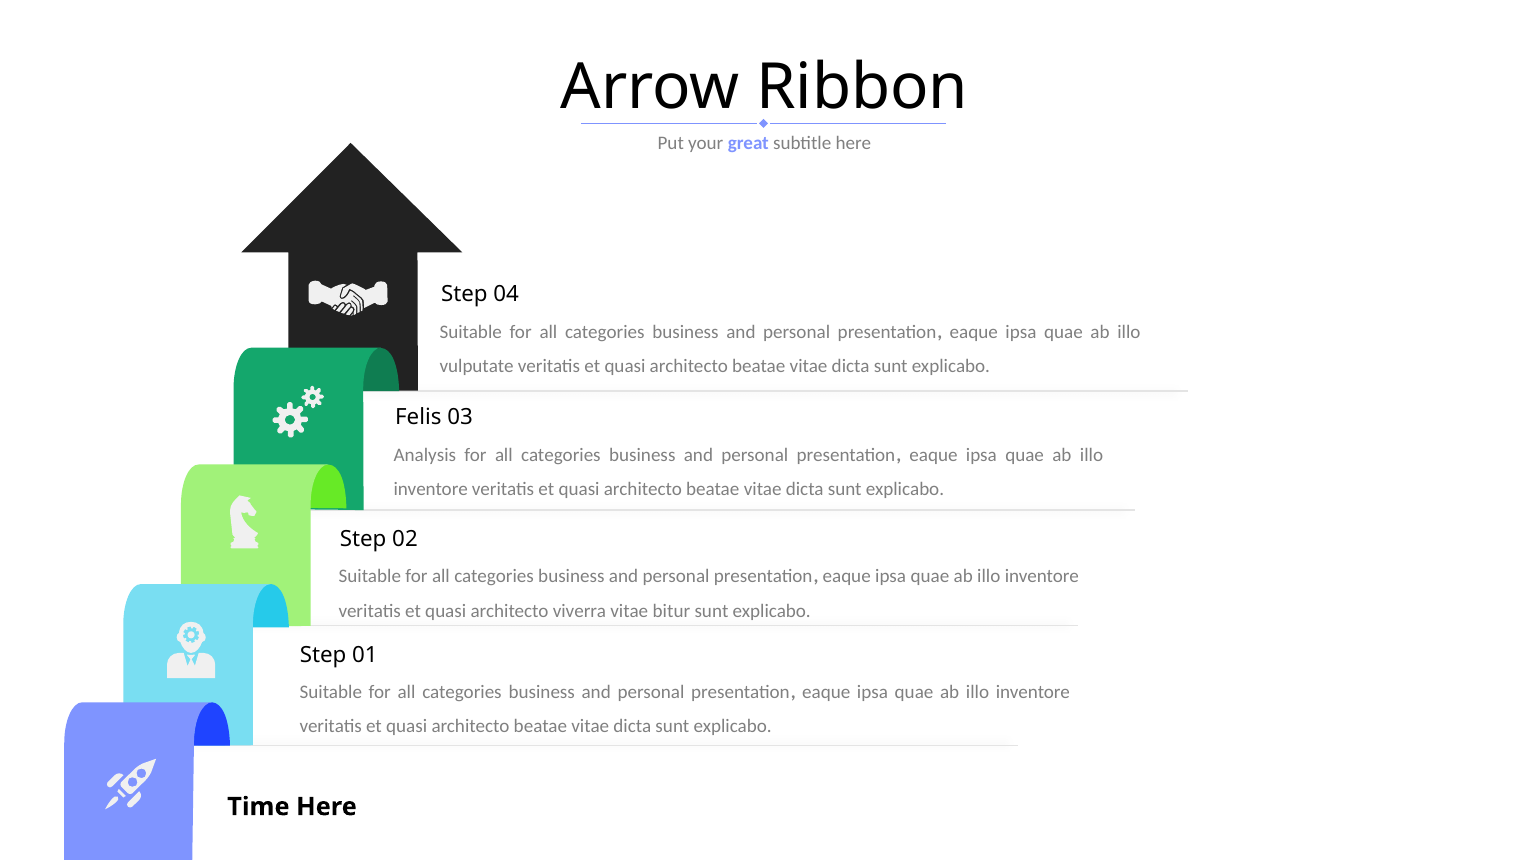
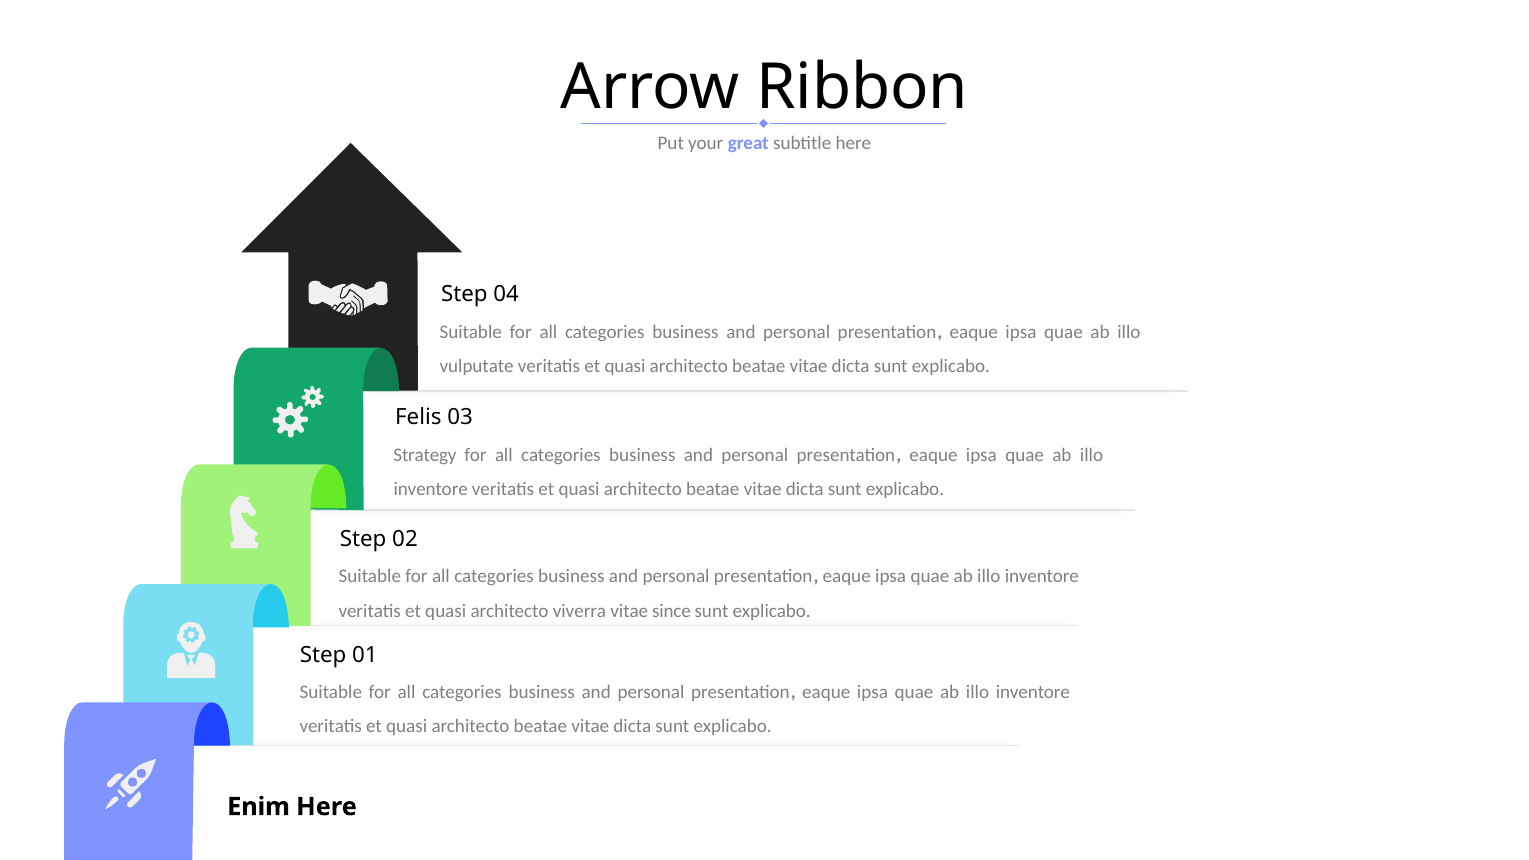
Analysis: Analysis -> Strategy (425, 455)
bitur: bitur -> since (672, 611)
Time: Time -> Enim (259, 807)
